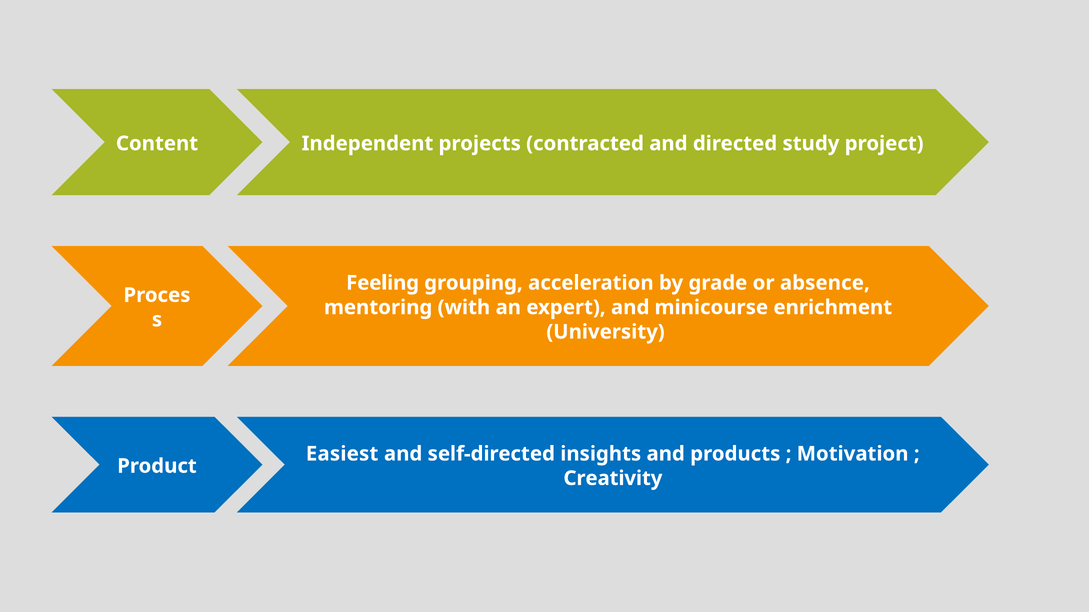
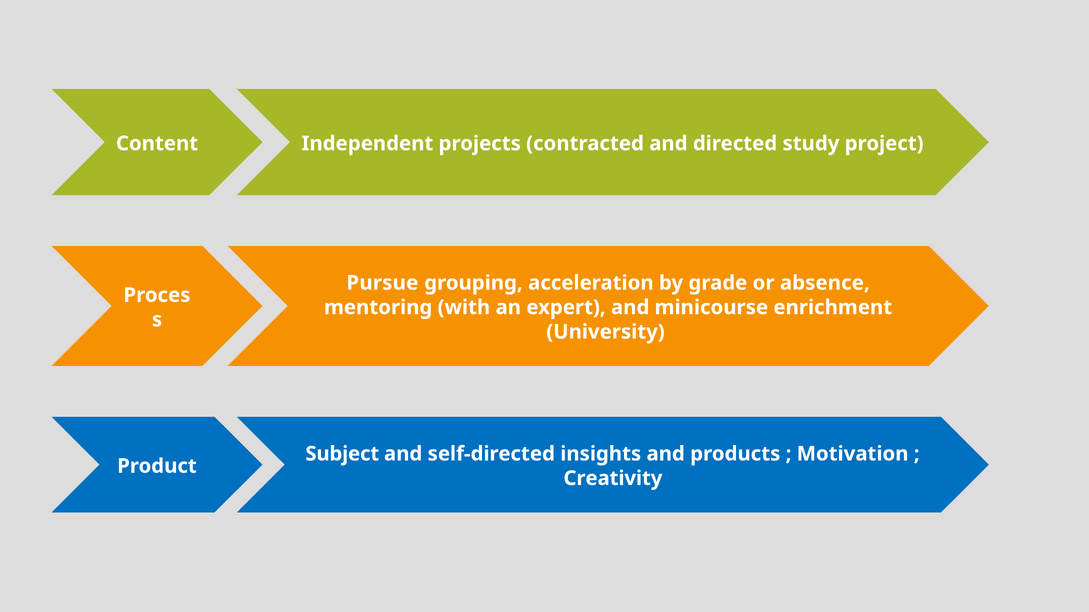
Feeling: Feeling -> Pursue (382, 283)
Easiest: Easiest -> Subject (342, 454)
